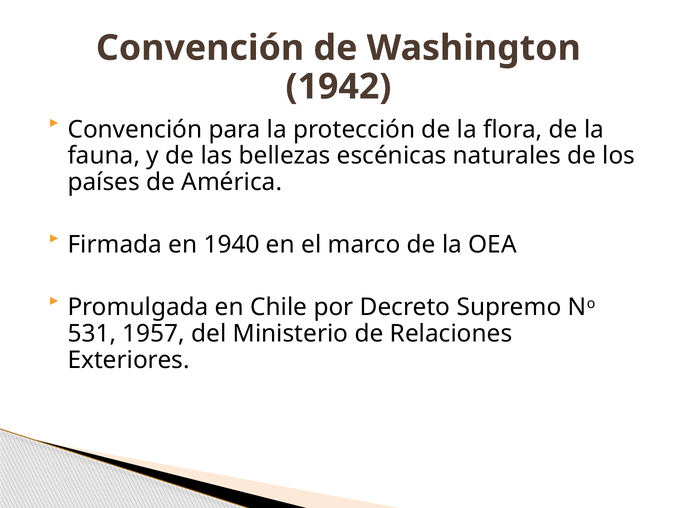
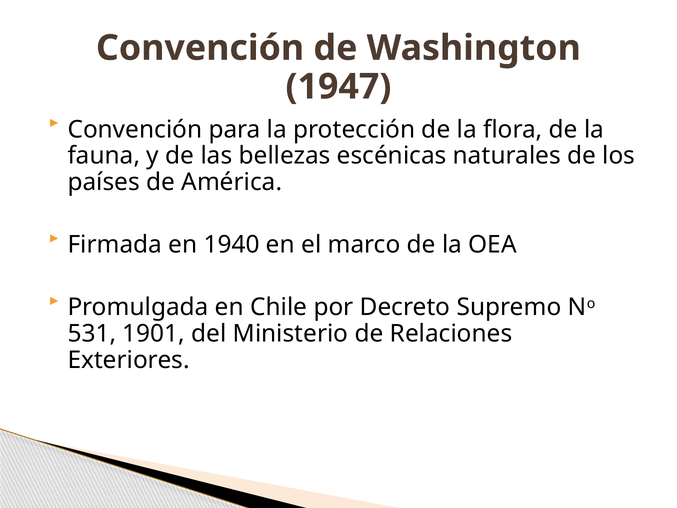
1942: 1942 -> 1947 (338, 87)
1957: 1957 -> 1901 (154, 333)
